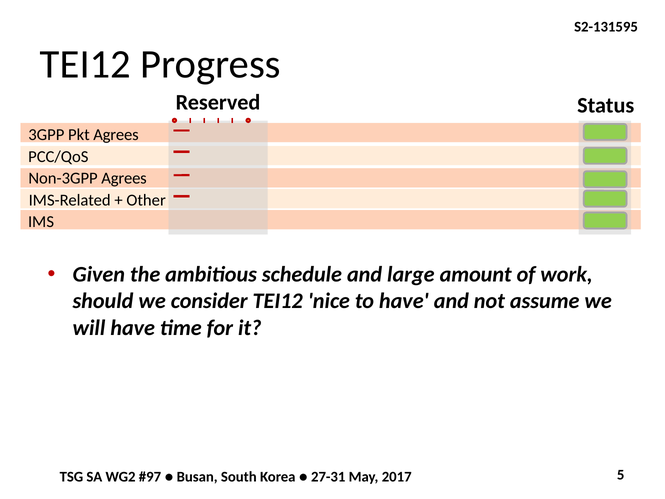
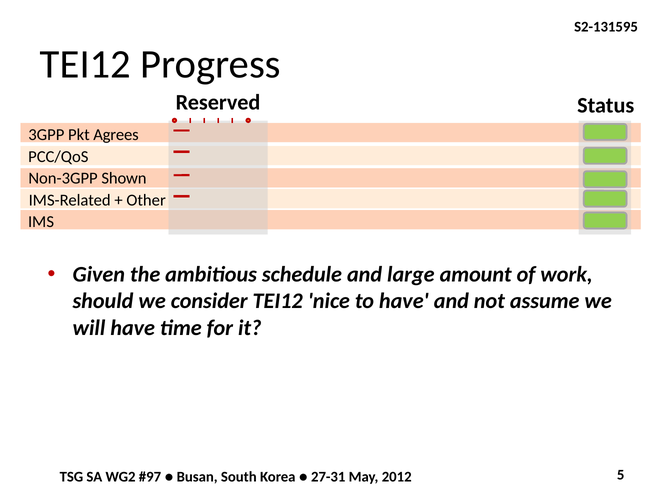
Non-3GPP Agrees: Agrees -> Shown (124, 178)
2017: 2017 -> 2012 (397, 477)
